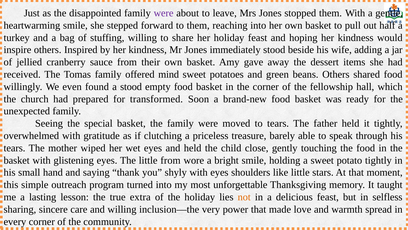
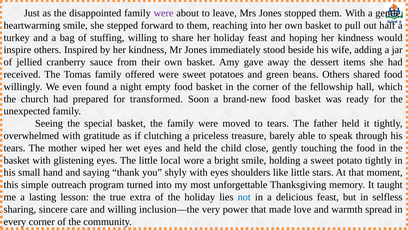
offered mind: mind -> were (169, 74)
a stood: stood -> night (131, 87)
little from: from -> local (171, 160)
not colour: orange -> blue (244, 197)
